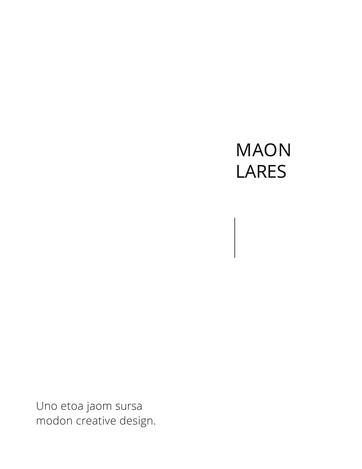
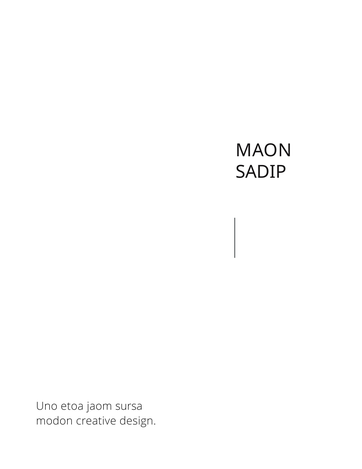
LARES: LARES -> SADIP (261, 172)
